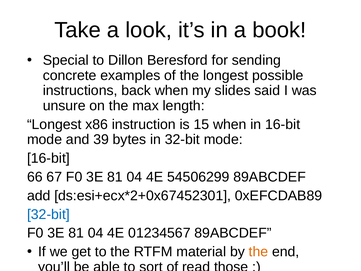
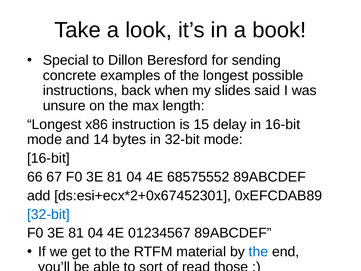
15 when: when -> delay (230, 124)
39: 39 -> 14 (101, 139)
54506299: 54506299 -> 68575552 (198, 177)
the colour: orange -> blue (258, 252)
